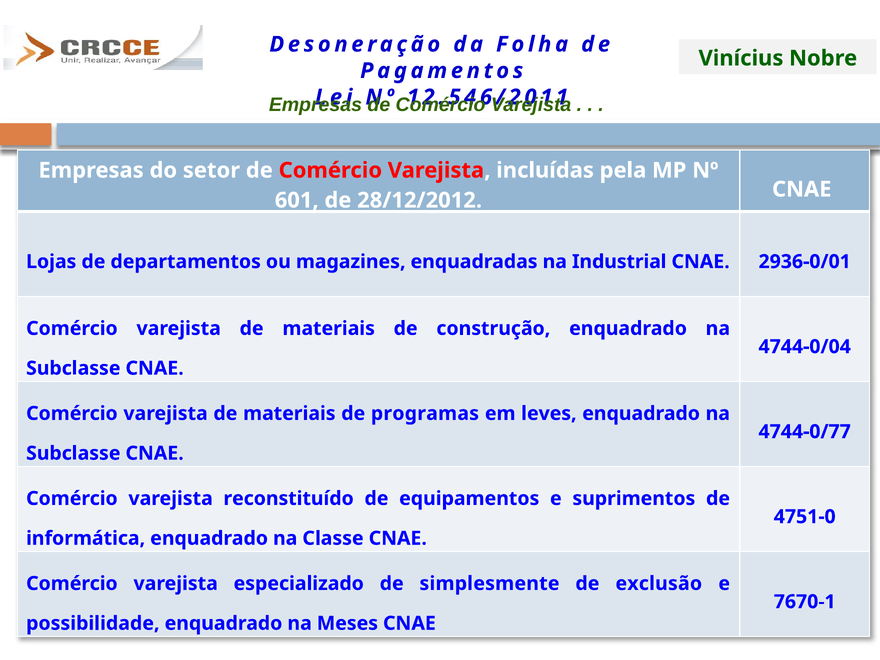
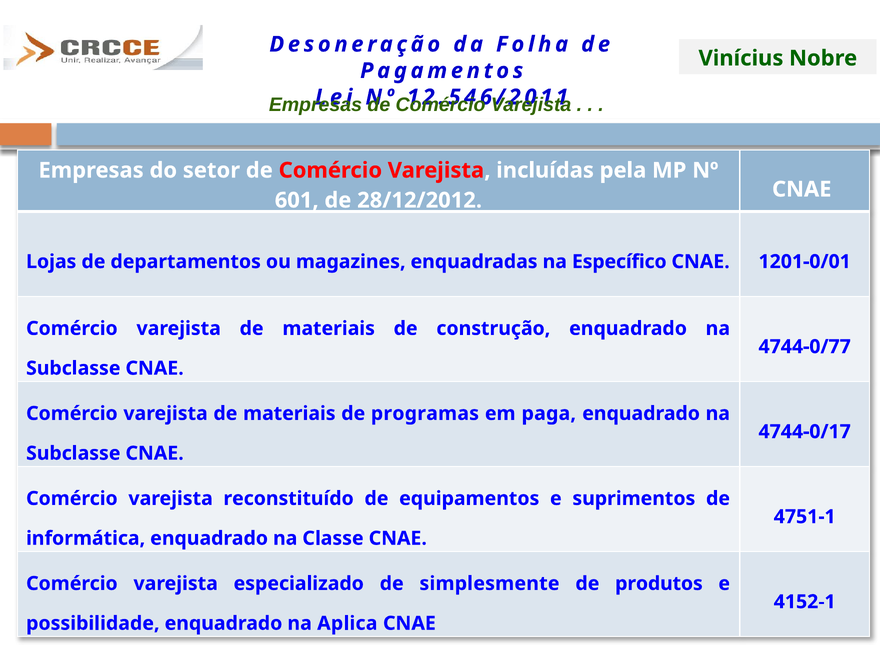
Industrial: Industrial -> Específico (619, 262)
2936-0/01: 2936-0/01 -> 1201-0/01 (805, 262)
4744-0/04: 4744-0/04 -> 4744-0/77 (805, 347)
leves: leves -> paga (549, 413)
4744-0/77: 4744-0/77 -> 4744-0/17 (805, 432)
4751-0: 4751-0 -> 4751-1 (805, 517)
exclusão: exclusão -> produtos (659, 584)
7670-1: 7670-1 -> 4152-1 (805, 602)
Meses: Meses -> Aplica (347, 623)
